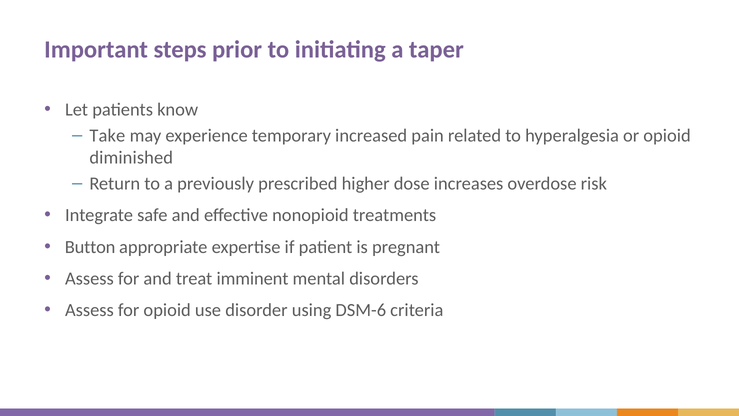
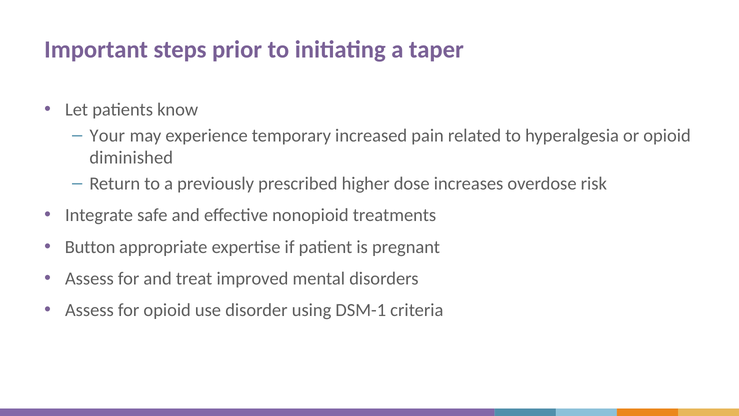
Take: Take -> Your (107, 136)
imminent: imminent -> improved (252, 278)
DSM-6: DSM-6 -> DSM-1 (361, 310)
